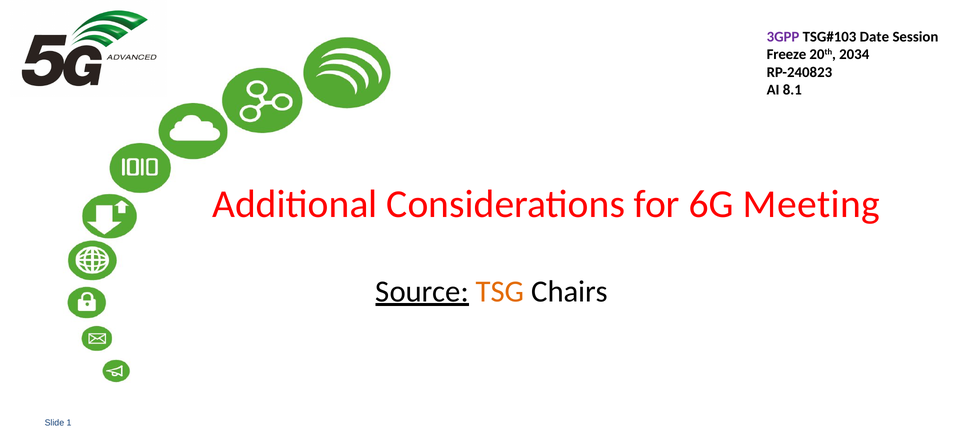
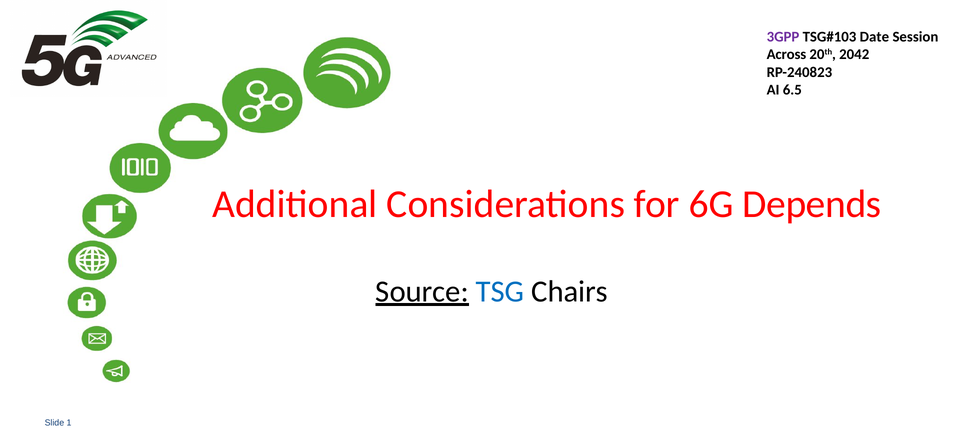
Freeze: Freeze -> Across (786, 55)
2034: 2034 -> 2042 (854, 55)
8.1: 8.1 -> 6.5 (792, 90)
Meeting: Meeting -> Depends (812, 204)
TSG colour: orange -> blue (500, 292)
